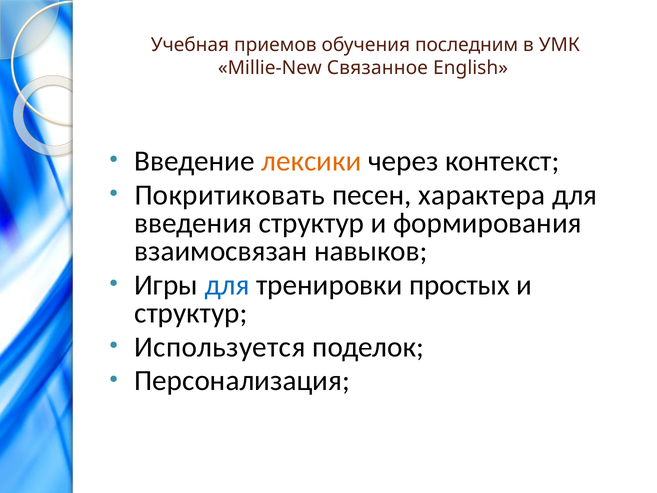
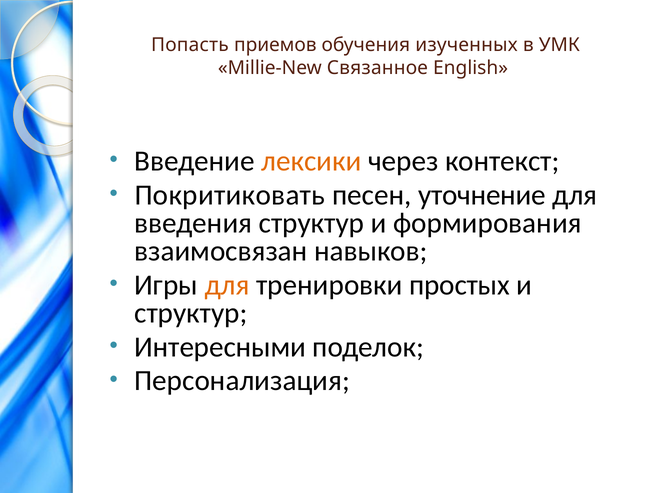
Учебная: Учебная -> Попасть (190, 45)
последним: последним -> изученных (466, 45)
характера: характера -> уточнение (482, 195)
для colour: blue -> orange (227, 285)
Используется: Используется -> Интересными (220, 347)
